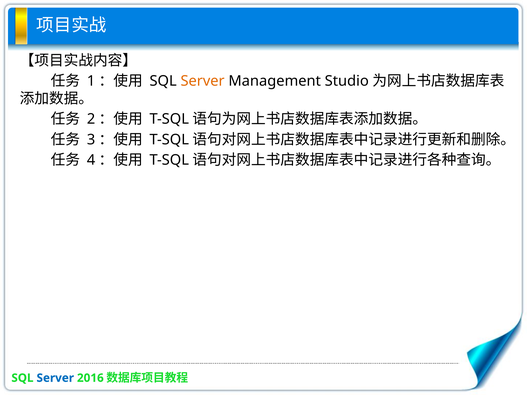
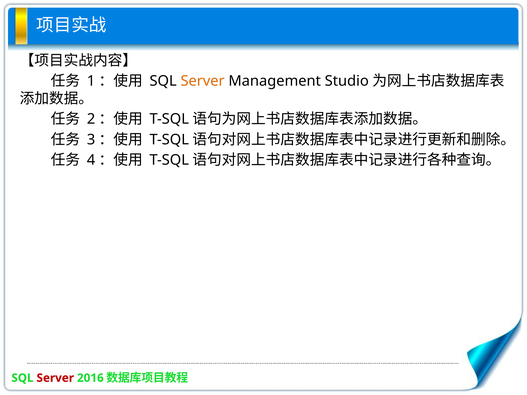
Server colour: blue -> red (55, 378)
